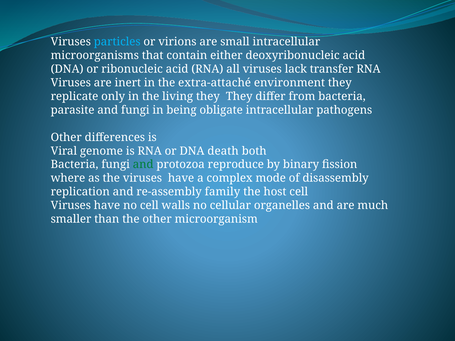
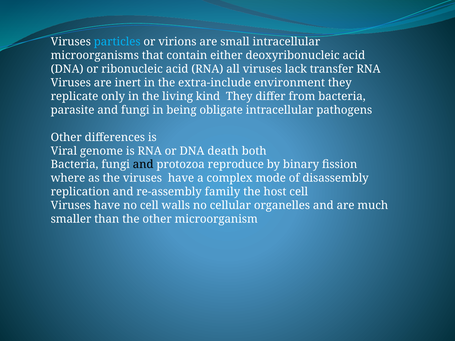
extra-attaché: extra-attaché -> extra-include (215, 83)
living they: they -> kind (208, 96)
and colour: green -> black (143, 165)
